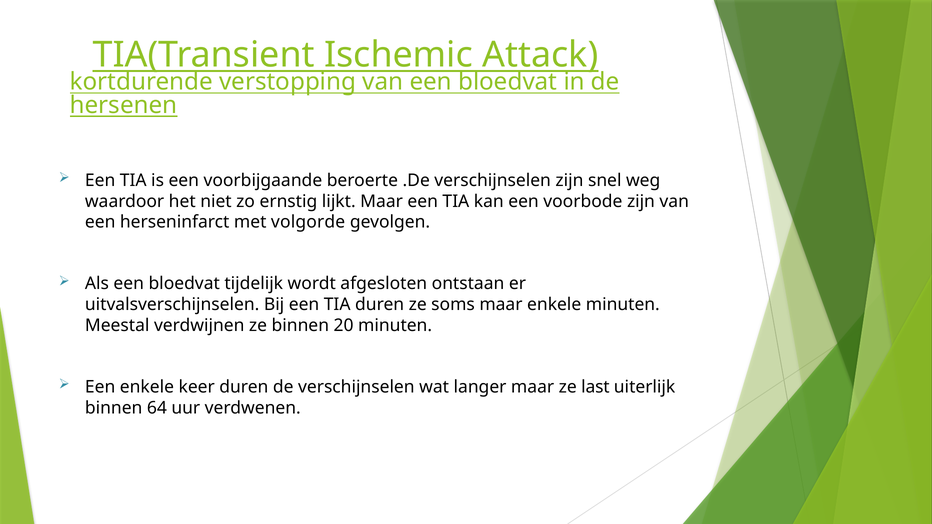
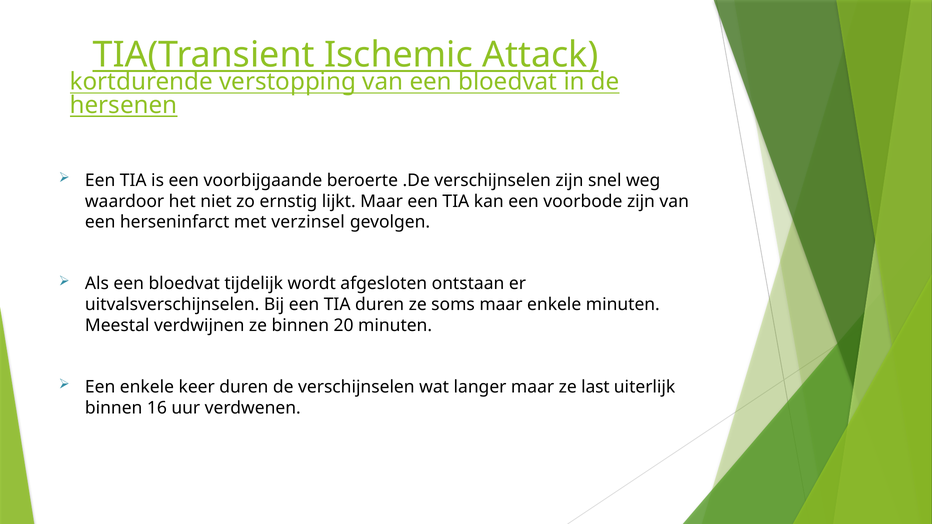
volgorde: volgorde -> verzinsel (308, 222)
64: 64 -> 16 (157, 408)
